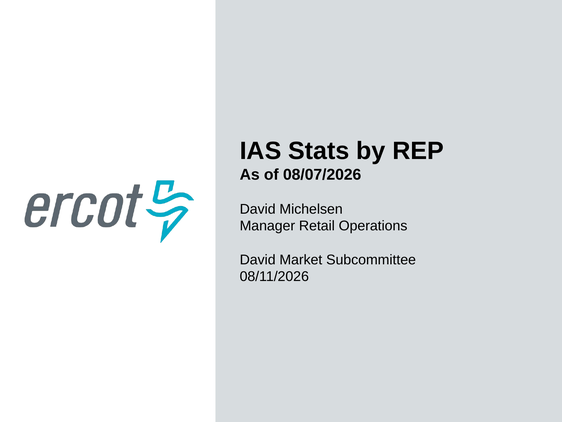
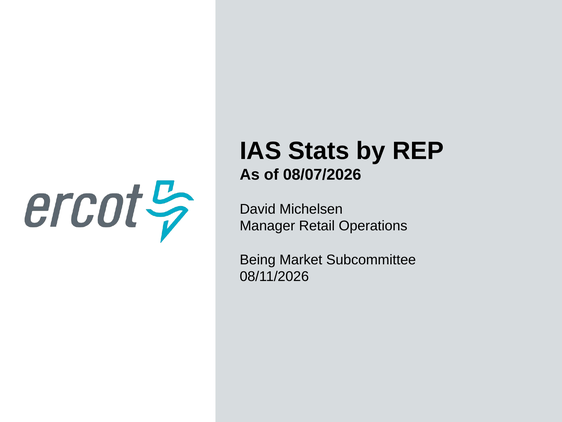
David: David -> Being (258, 259)
